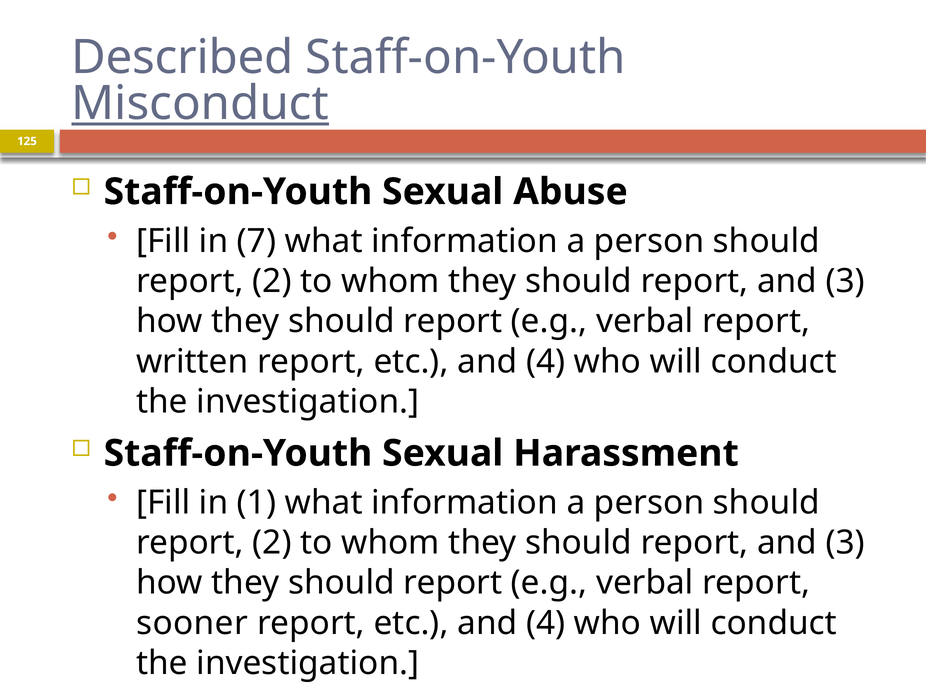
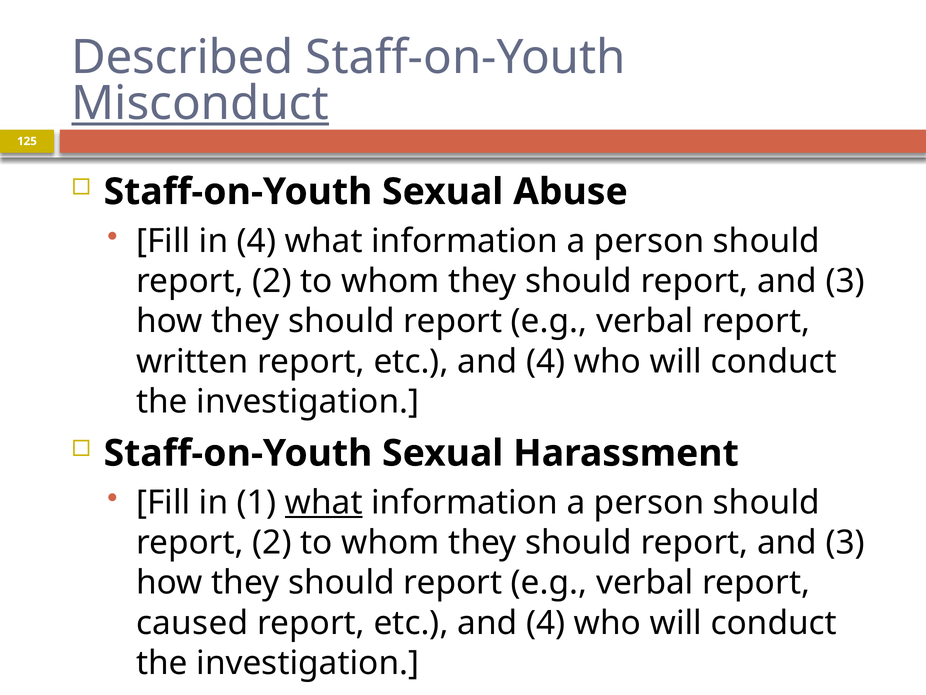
in 7: 7 -> 4 (256, 241)
what underline: none -> present (324, 502)
sooner: sooner -> caused (192, 623)
